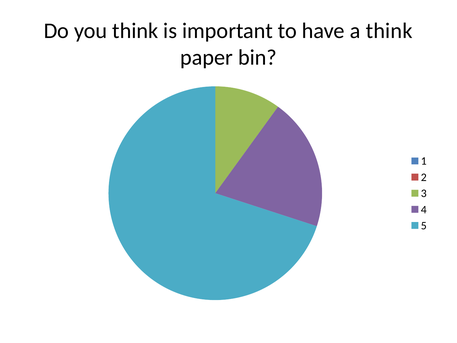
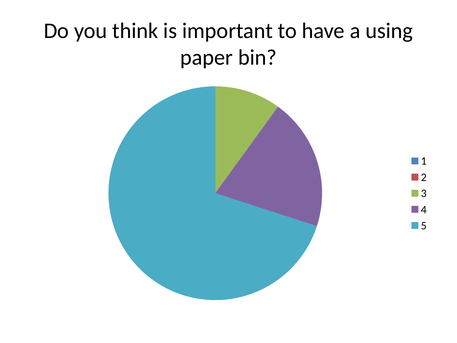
a think: think -> using (389, 31)
